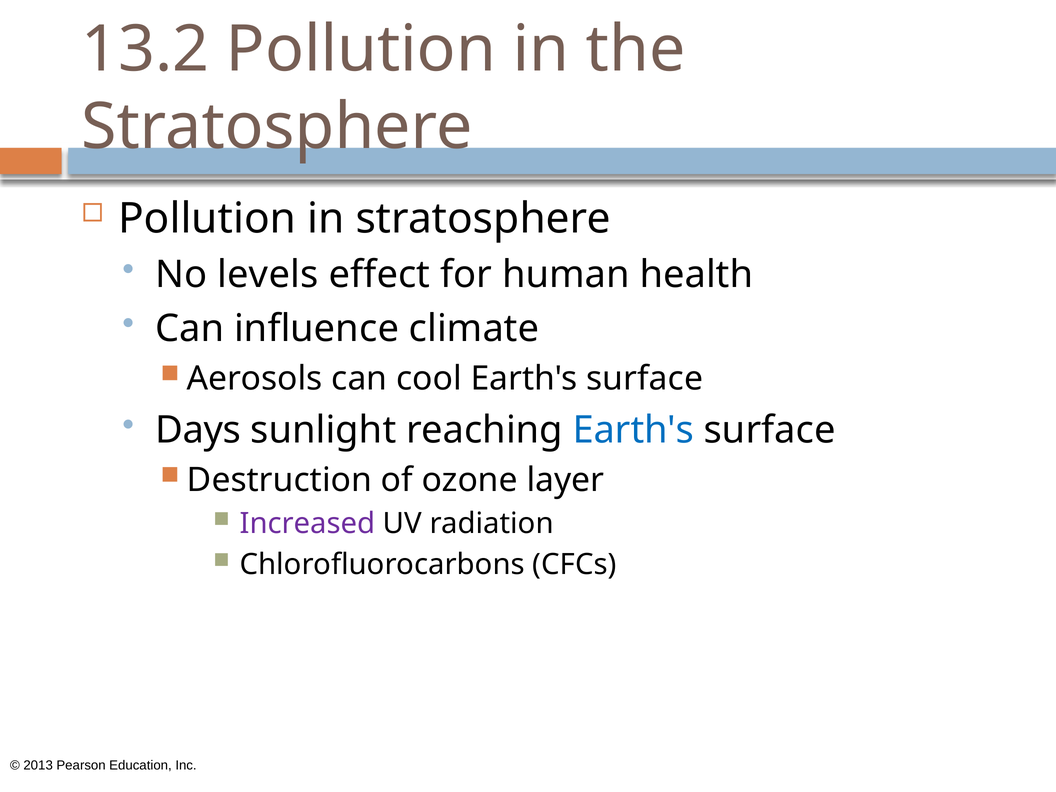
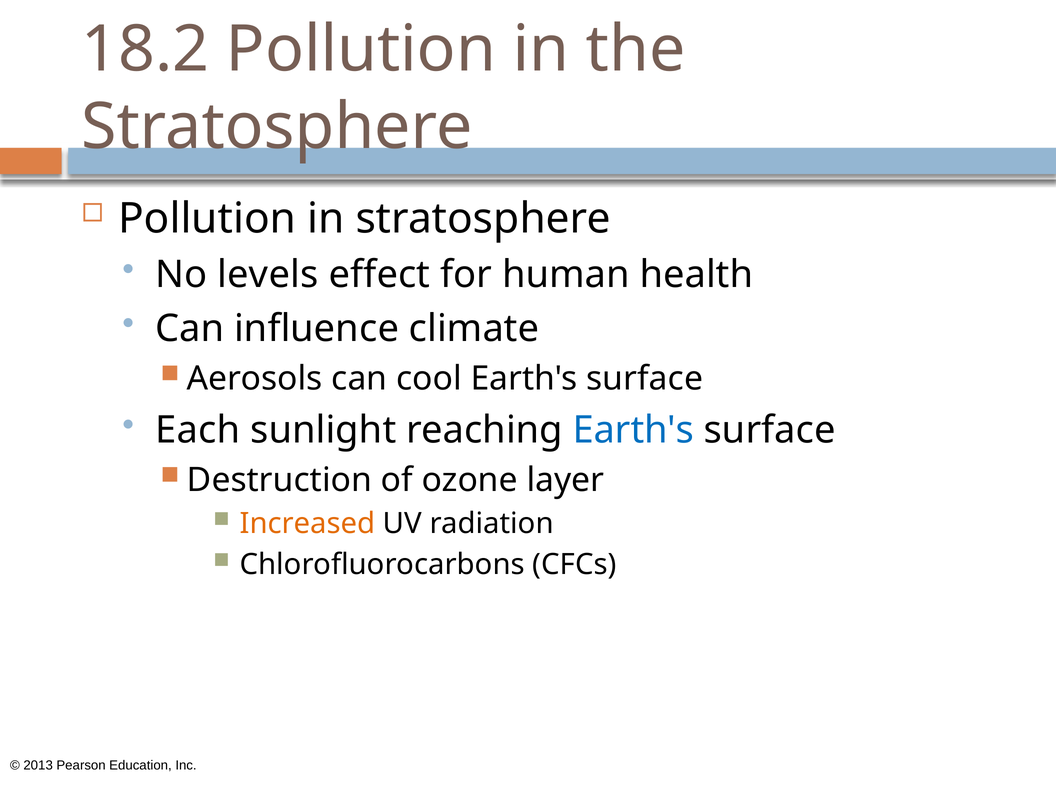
13.2: 13.2 -> 18.2 (145, 49)
Days: Days -> Each (198, 430)
Increased colour: purple -> orange (307, 524)
